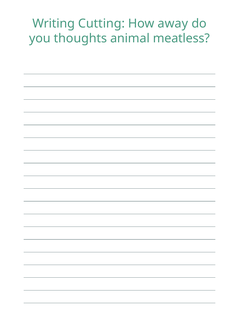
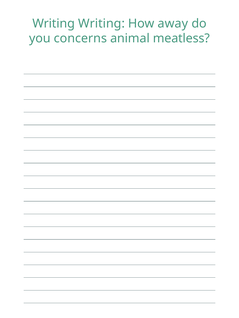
Writing Cutting: Cutting -> Writing (101, 24)
thoughts: thoughts -> concerns (80, 38)
